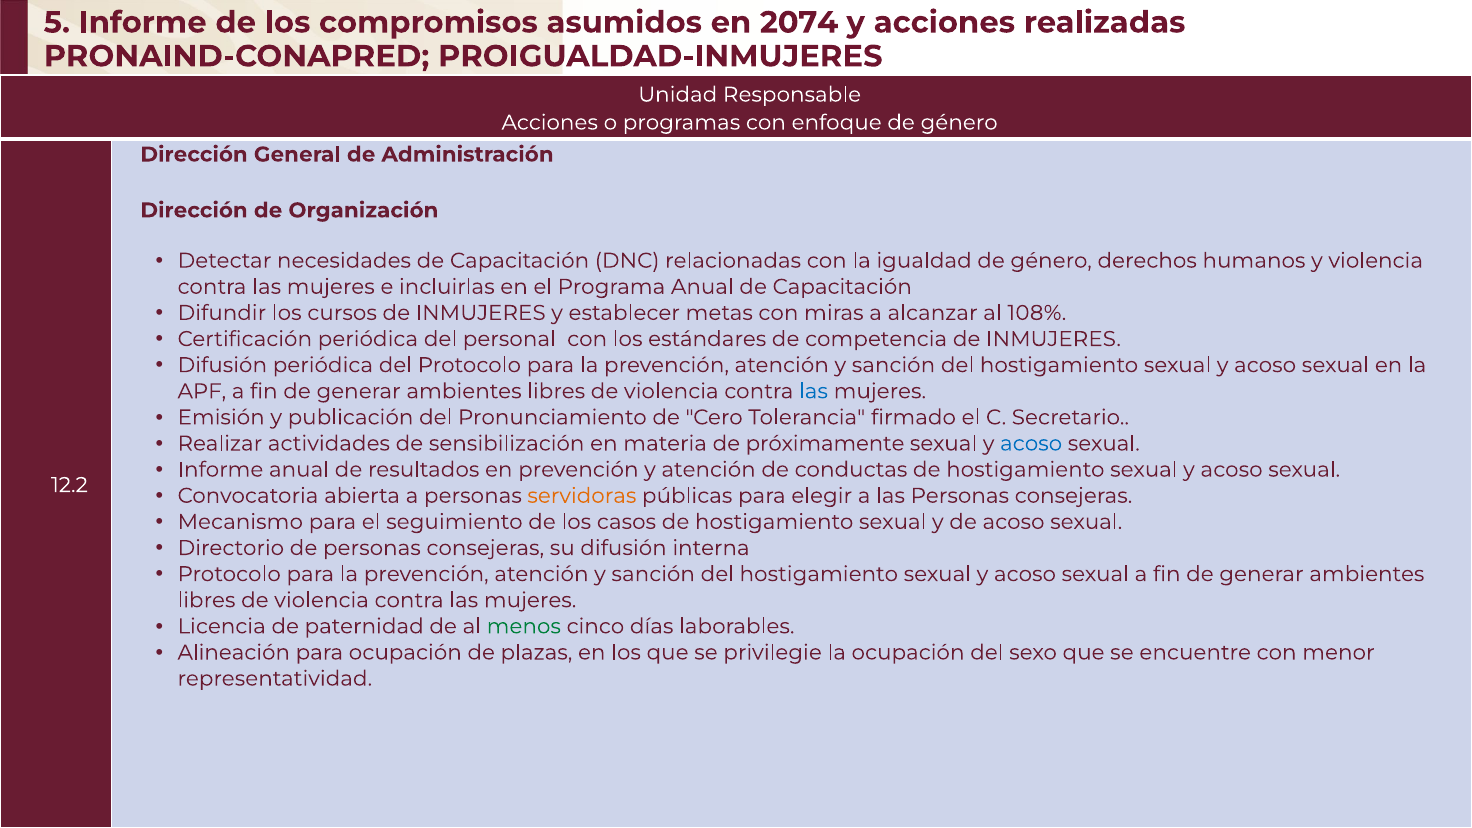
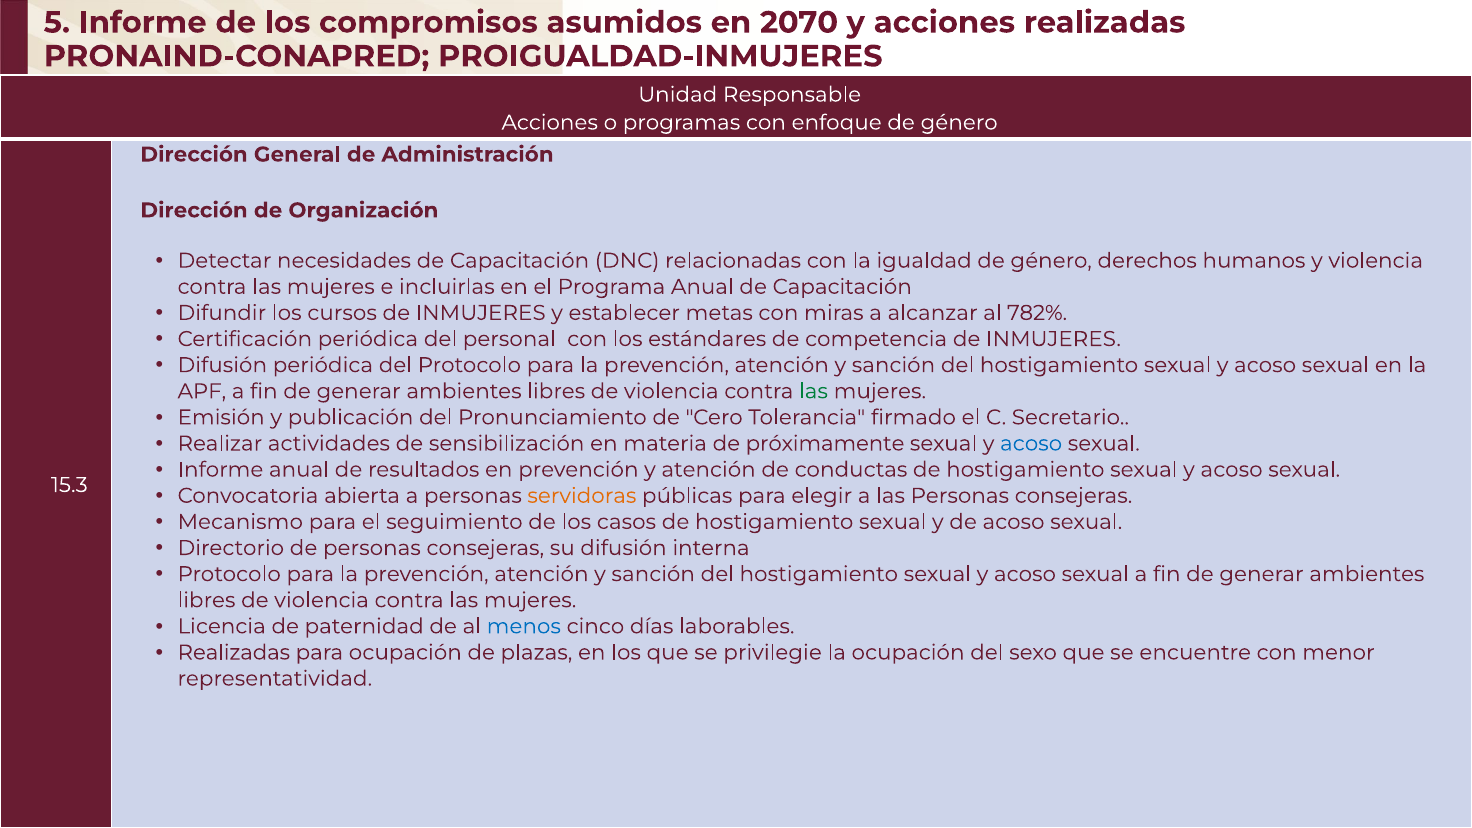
2074: 2074 -> 2070 (799, 22)
108%: 108% -> 782% (1037, 313)
las colour: blue -> green (813, 391)
12.2: 12.2 -> 15.3 (69, 485)
menos colour: green -> blue (524, 626)
Alineación: Alineación -> Realizadas (234, 652)
